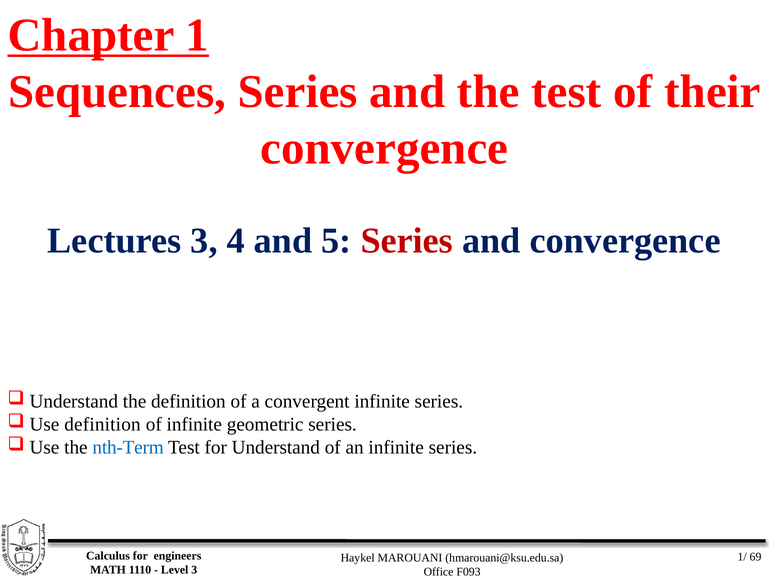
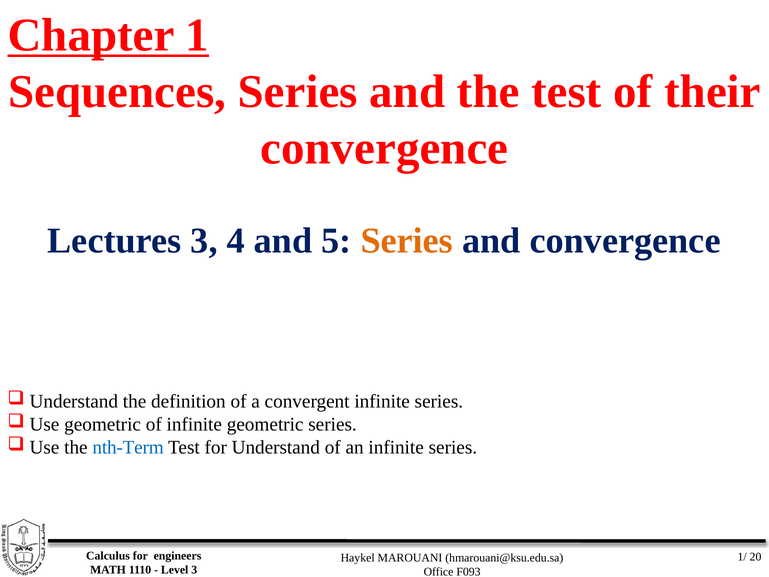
Series colour: red -> orange (407, 241)
Use definition: definition -> geometric (103, 424)
69: 69 -> 20 (756, 557)
